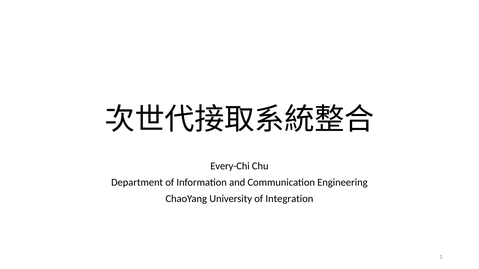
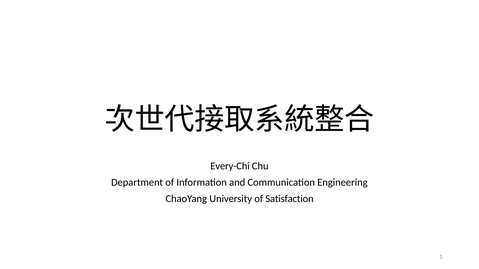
Integration: Integration -> Satisfaction (289, 199)
